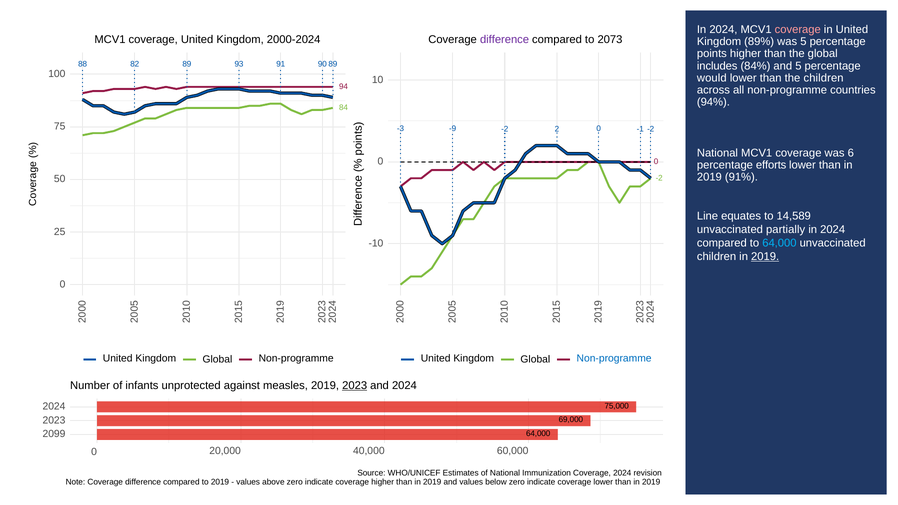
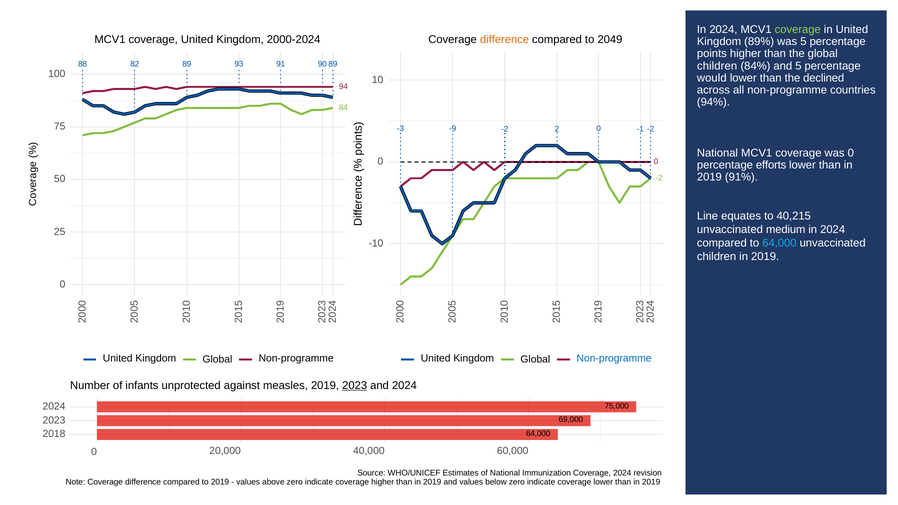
coverage colour: pink -> light green (798, 30)
difference colour: purple -> orange (505, 40)
2073: 2073 -> 2049 (610, 40)
includes: includes -> children (717, 66)
the children: children -> declined (824, 78)
was 6: 6 -> 0 (851, 153)
14,589: 14,589 -> 40,215 (794, 216)
partially: partially -> medium (786, 230)
2019 underline: present -> none (765, 257)
2099: 2099 -> 2018 (54, 434)
